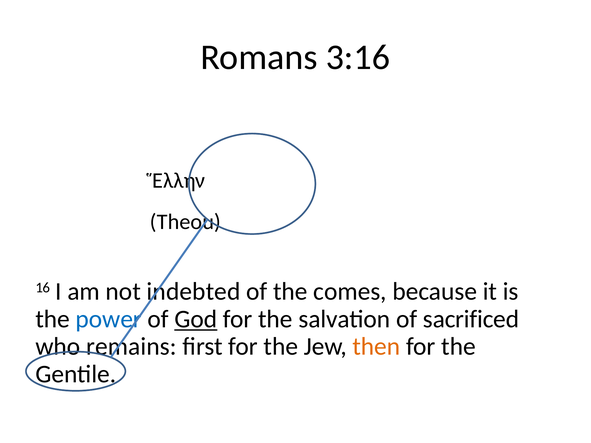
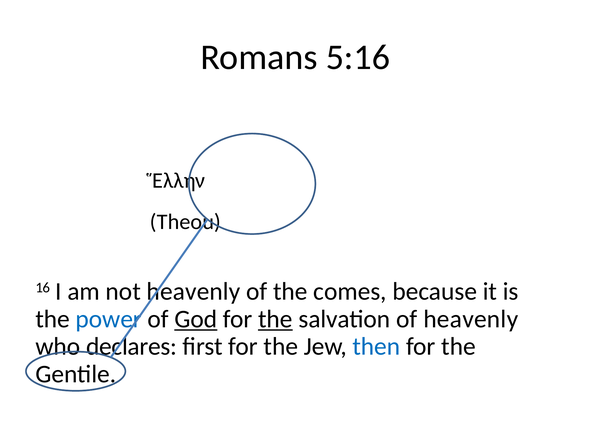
3:16: 3:16 -> 5:16 (358, 57)
not indebted: indebted -> heavenly (194, 292)
the underline: none -> present (275, 319)
of sacrificed: sacrificed -> heavenly (471, 319)
remains: remains -> declares (132, 347)
then colour: orange -> blue (376, 347)
